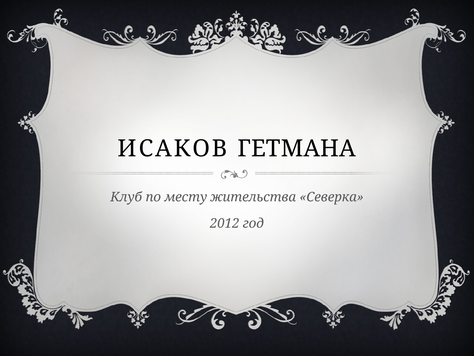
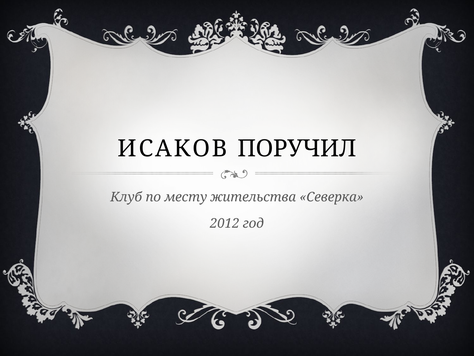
ГЕТМАНА: ГЕТМАНА -> ПОРУЧИЛ (297, 149)
